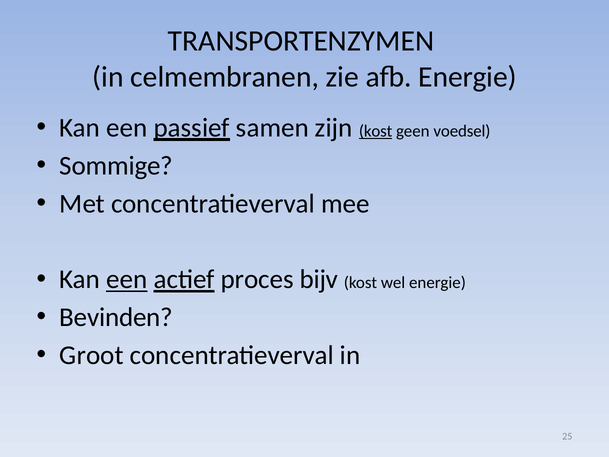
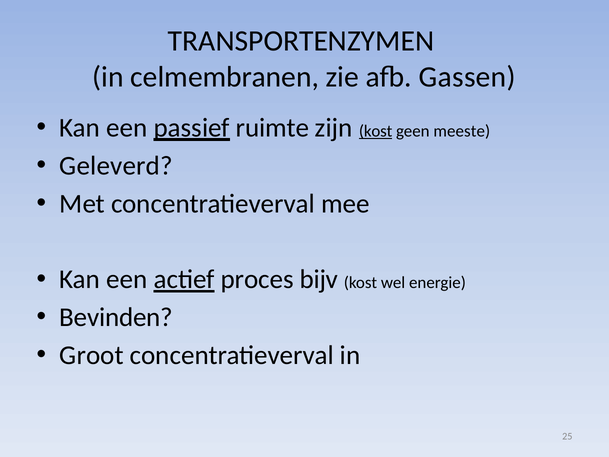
afb Energie: Energie -> Gassen (467, 77)
samen: samen -> ruimte (272, 128)
voedsel: voedsel -> meeste (462, 131)
Sommige: Sommige -> Geleverd (116, 166)
een underline: present -> none (127, 279)
